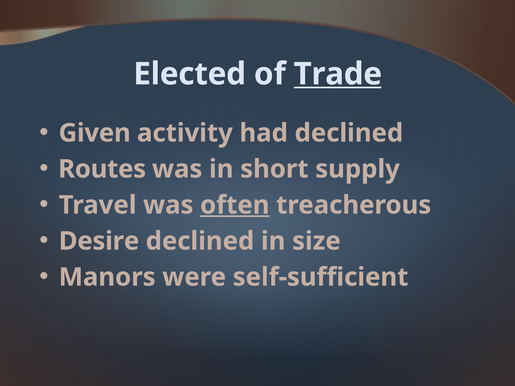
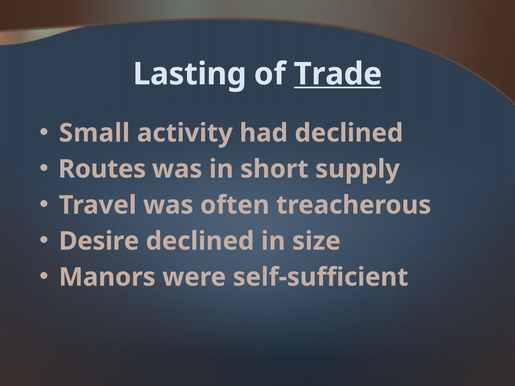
Elected: Elected -> Lasting (190, 74)
Given: Given -> Small (94, 133)
often underline: present -> none (235, 205)
